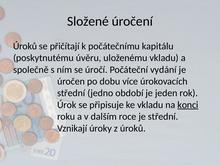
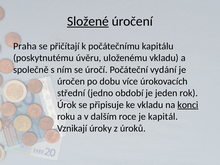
Složené underline: none -> present (88, 21)
Úroků: Úroků -> Praha (25, 46)
je střední: střední -> kapitál (163, 117)
